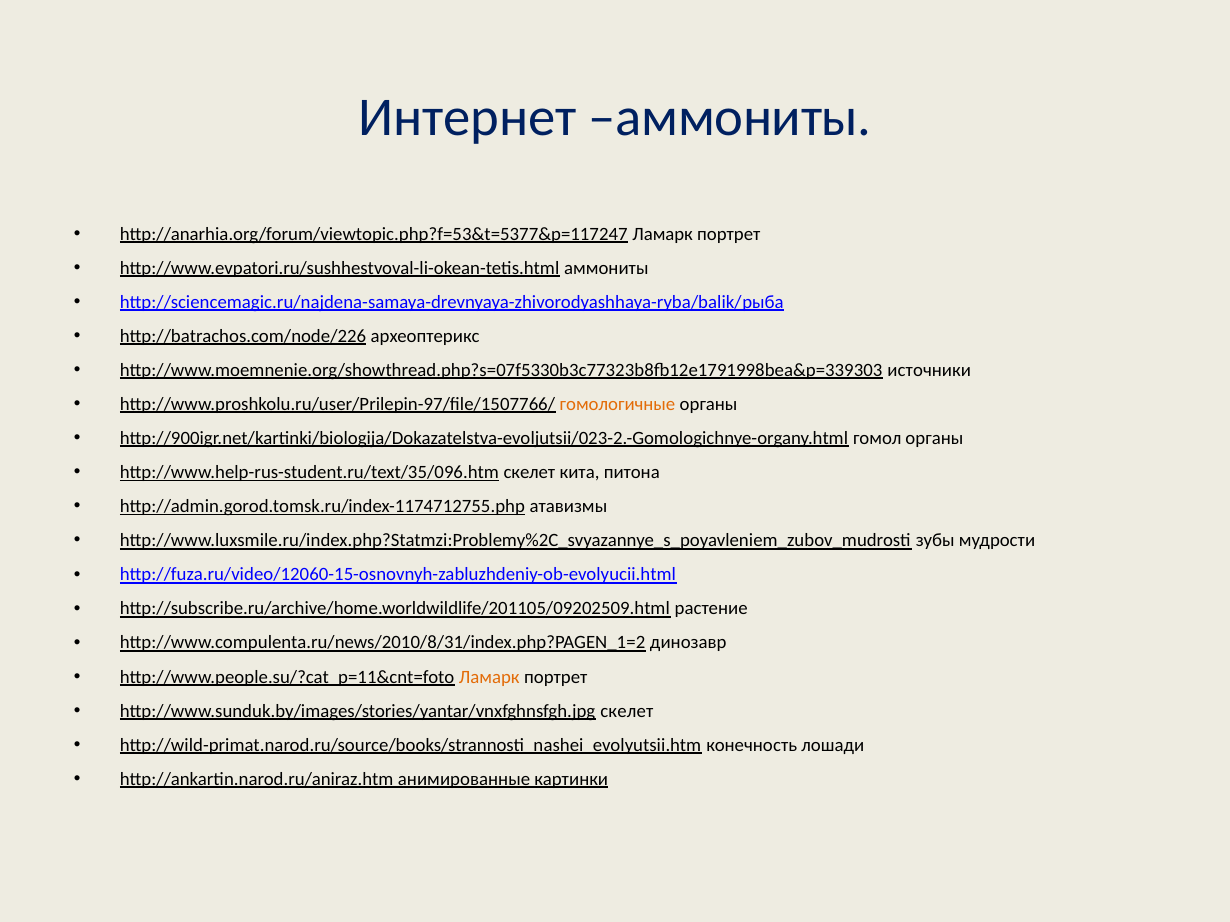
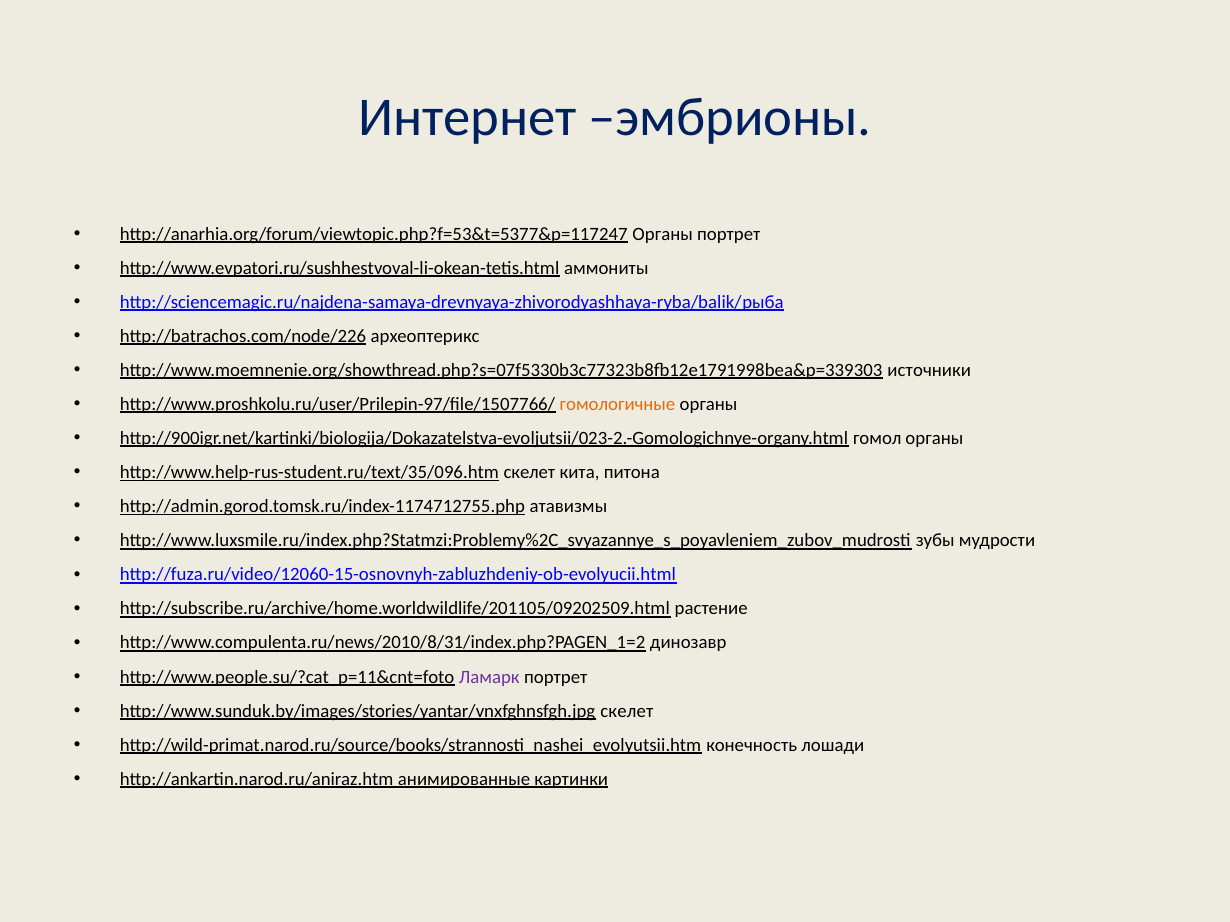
Интернет аммониты: аммониты -> эмбрионы (730, 118)
http://anarhia.org/forum/viewtopic.php?f=53&t=5377&p=117247 Ламарк: Ламарк -> Органы (663, 234)
Ламарк colour: orange -> purple (489, 677)
